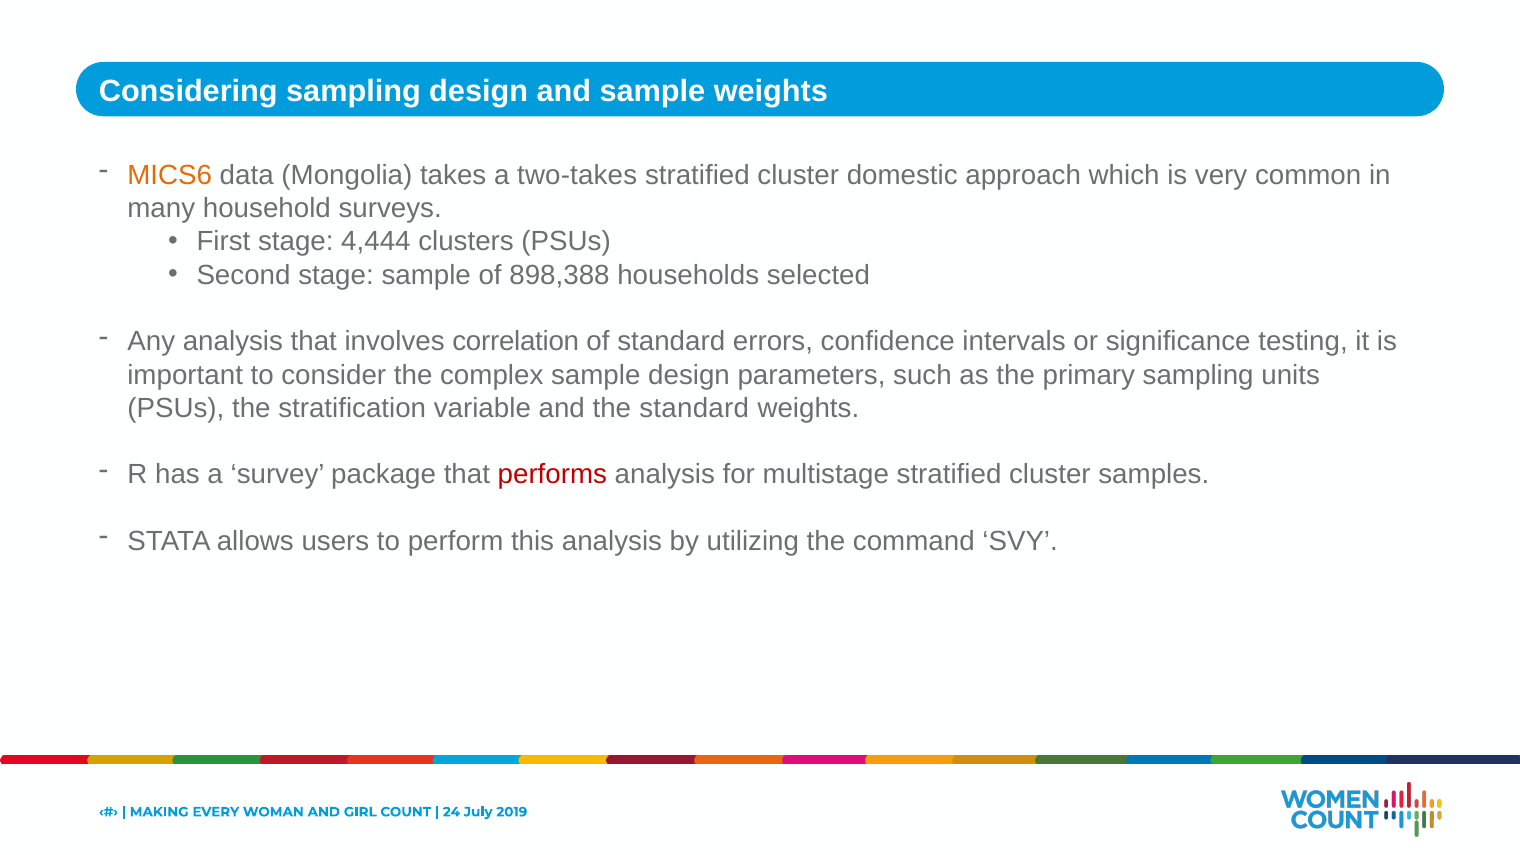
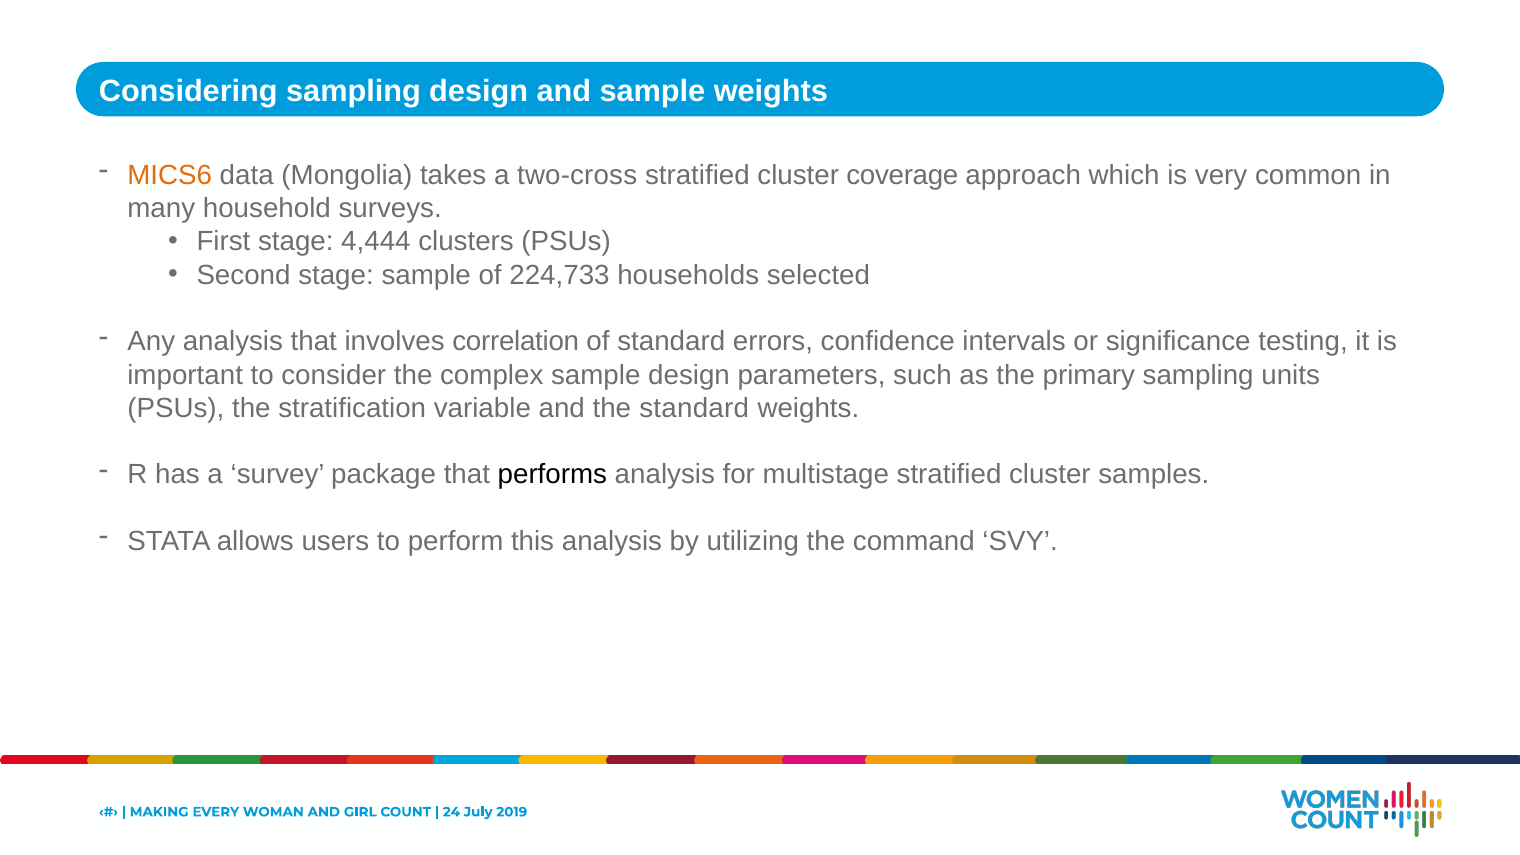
two-takes: two-takes -> two-cross (577, 175)
domestic: domestic -> coverage (902, 175)
898,388: 898,388 -> 224,733 (559, 275)
performs colour: red -> black (552, 475)
